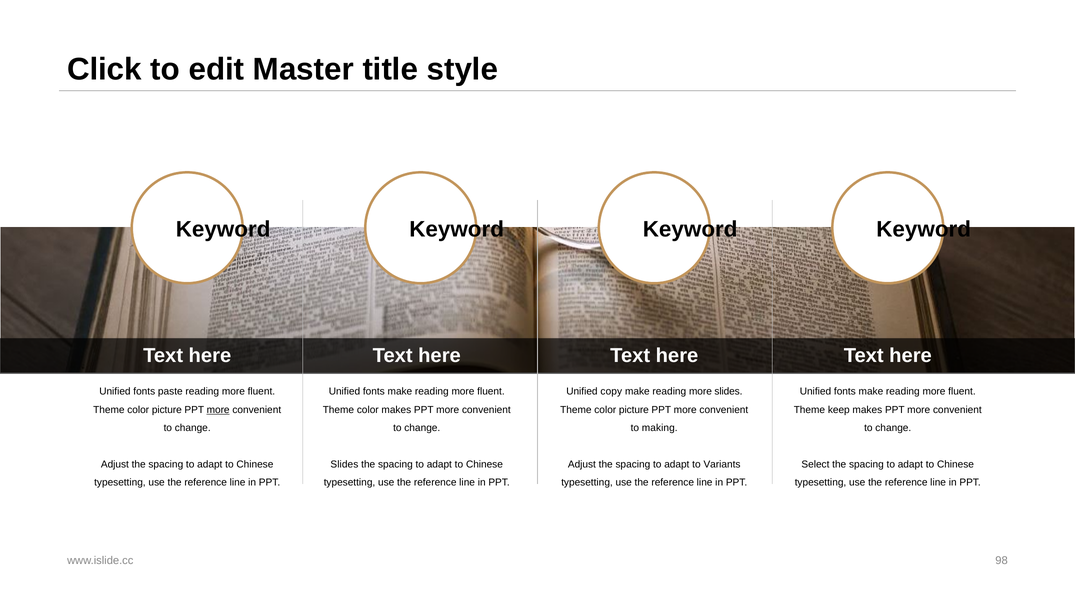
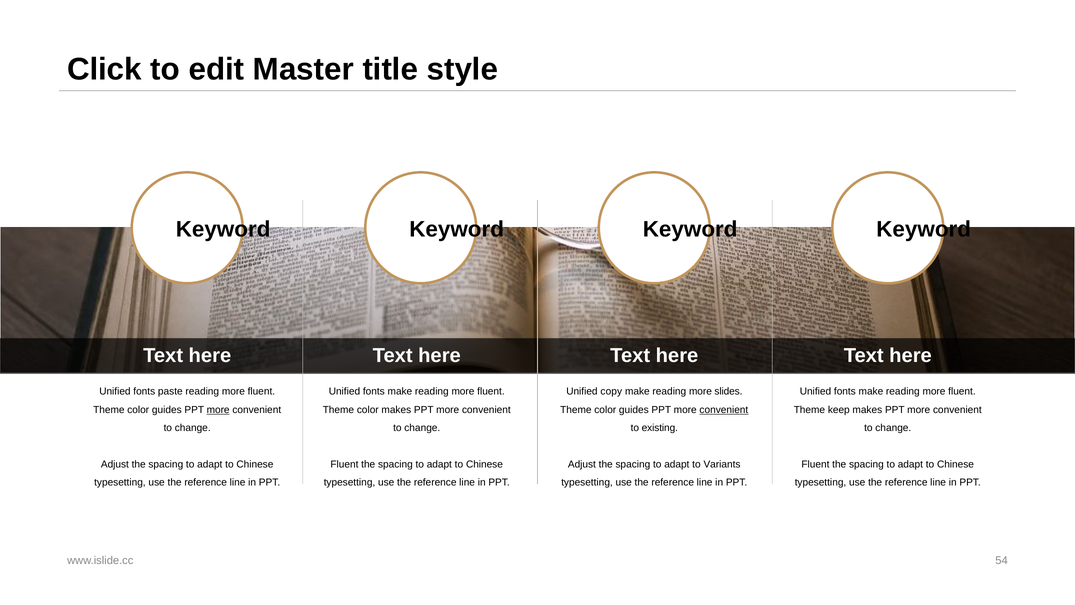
picture: picture -> guides (167, 410)
picture: picture -> guides (634, 410)
convenient underline: none -> present (724, 410)
making: making -> existing (660, 428)
Slides: Slides -> Fluent (344, 464)
Select: Select -> Fluent (815, 464)
98: 98 -> 54 (1002, 560)
